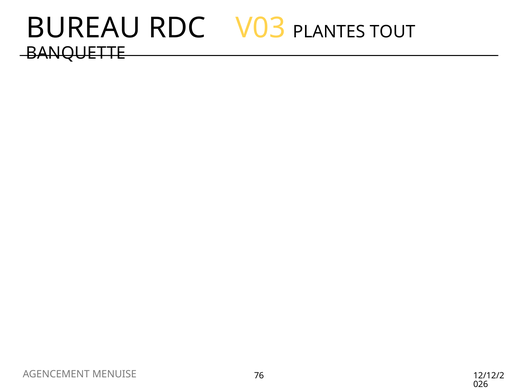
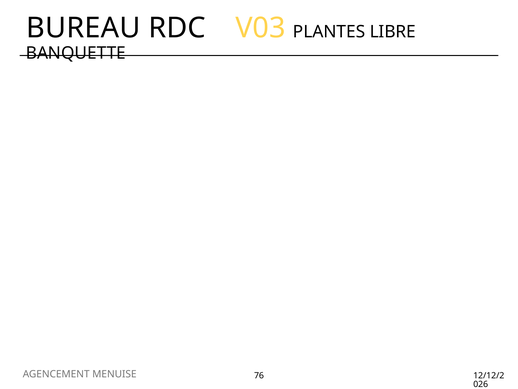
TOUT: TOUT -> LIBRE (393, 32)
